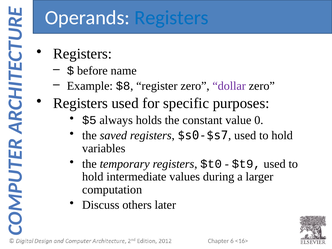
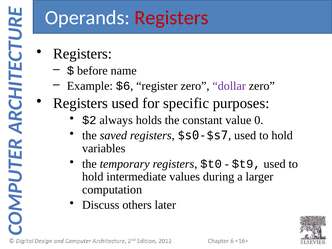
Registers colour: blue -> red (172, 18)
$8: $8 -> $6 (123, 86)
$5: $5 -> $2 (89, 120)
